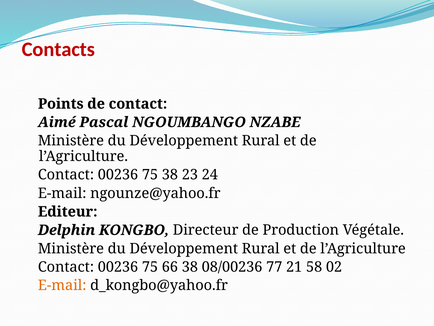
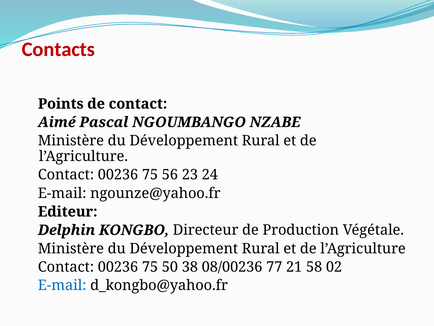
75 38: 38 -> 56 (170, 175)
66: 66 -> 50 (170, 267)
E-mail colour: orange -> blue (62, 285)
